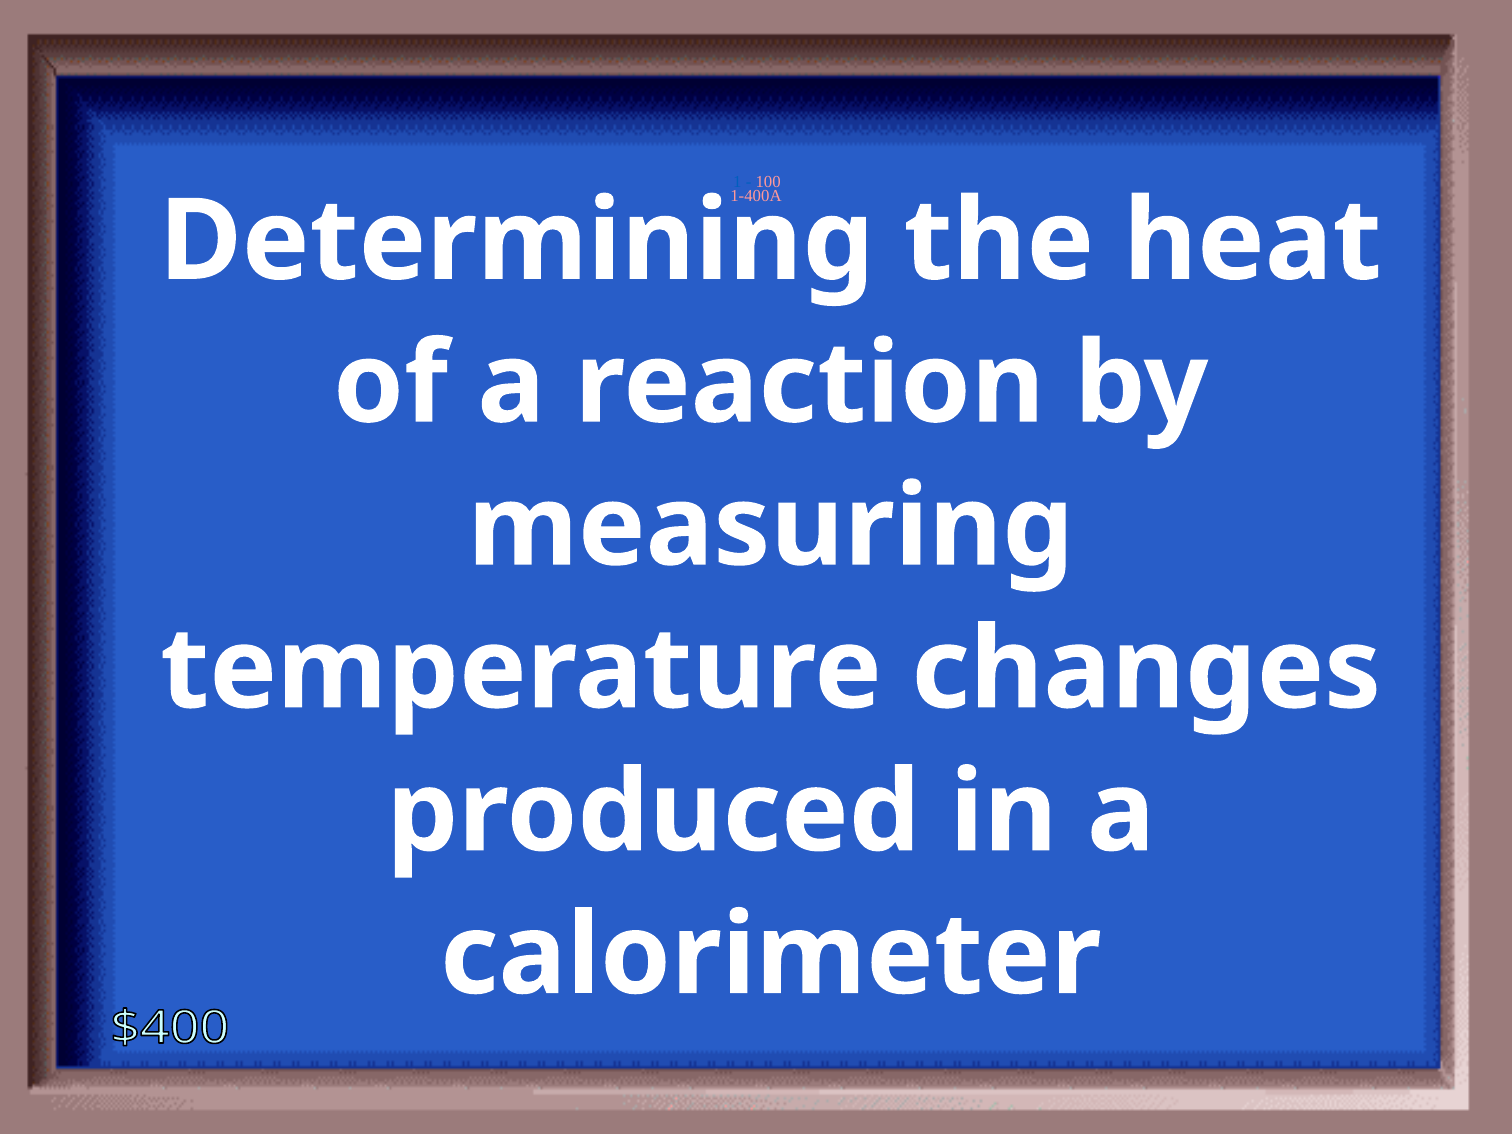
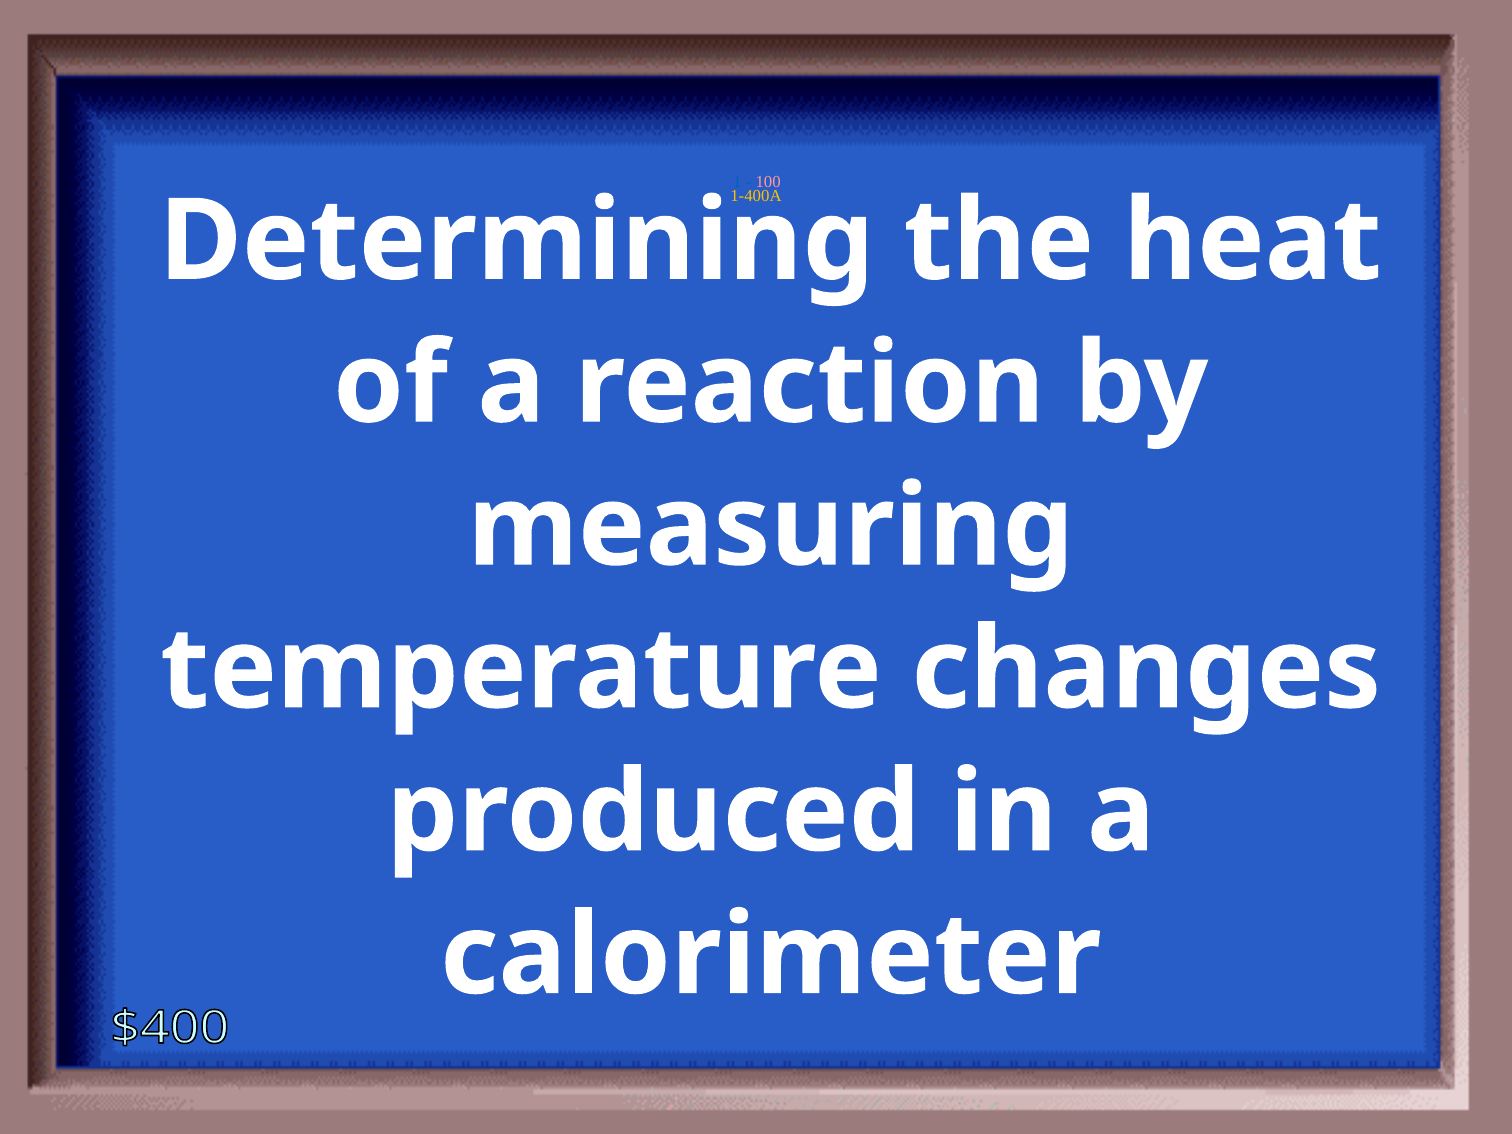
1-400A colour: pink -> yellow (756, 196)
